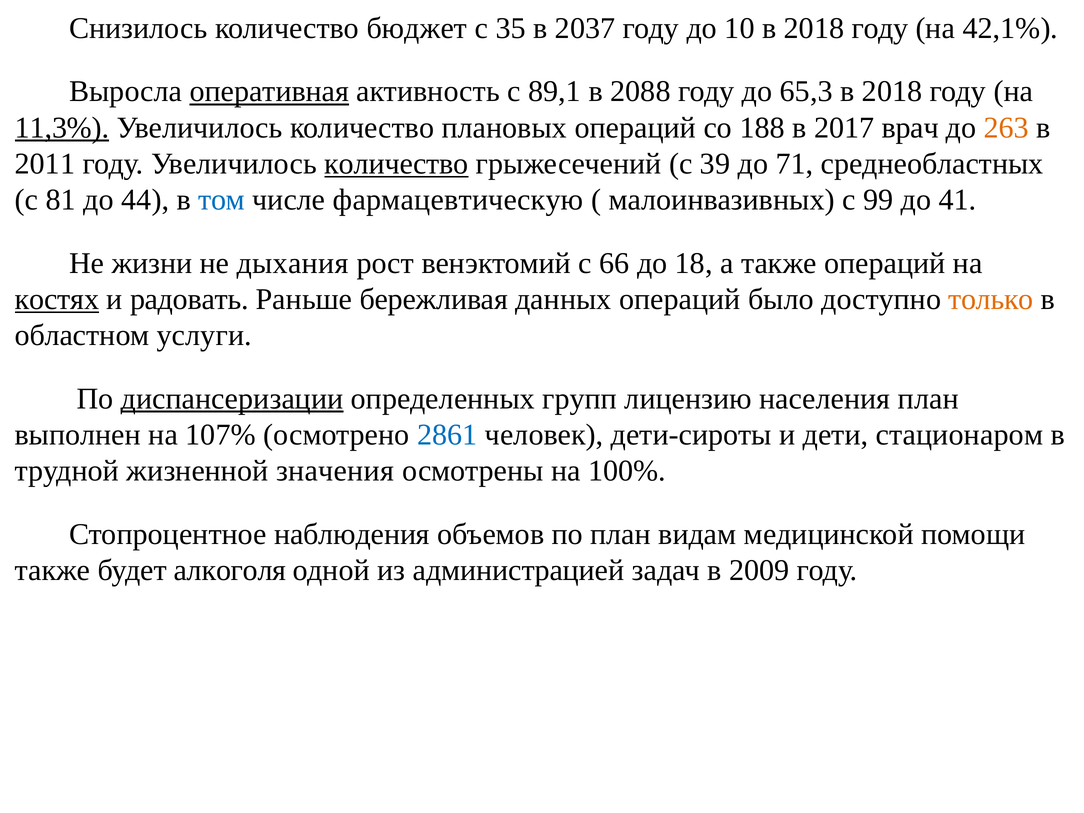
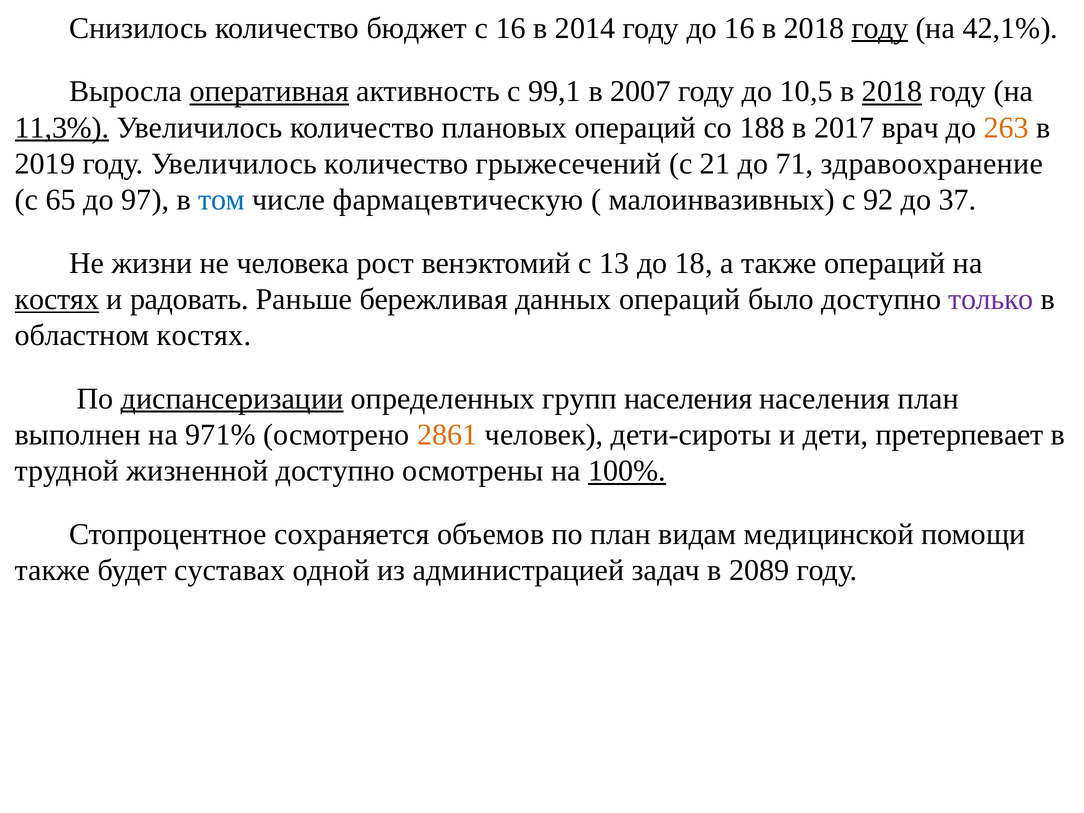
с 35: 35 -> 16 (511, 28)
2037: 2037 -> 2014 (585, 28)
до 10: 10 -> 16 (740, 28)
году underline: none -> present (880, 28)
89,1: 89,1 -> 99,1 (555, 91)
2088: 2088 -> 2007 (640, 91)
65,3: 65,3 -> 10,5 (806, 91)
2018 underline: none -> present (892, 91)
2011: 2011 -> 2019 (45, 164)
количество underline: present -> none (396, 164)
39: 39 -> 21 (715, 164)
среднеобластных: среднеобластных -> здравоохранение (932, 164)
81: 81 -> 65 (61, 200)
44: 44 -> 97 (145, 200)
99: 99 -> 92 (878, 200)
41: 41 -> 37 (958, 200)
дыхания: дыхания -> человека (293, 263)
66: 66 -> 13 (614, 263)
только colour: orange -> purple (991, 299)
областном услуги: услуги -> костях (204, 335)
групп лицензию: лицензию -> населения (688, 399)
107%: 107% -> 971% (221, 435)
2861 colour: blue -> orange (447, 435)
стационаром: стационаром -> претерпевает (960, 435)
жизненной значения: значения -> доступно (335, 471)
100% underline: none -> present (627, 471)
наблюдения: наблюдения -> сохраняется (352, 534)
алкоголя: алкоголя -> суставах (230, 570)
2009: 2009 -> 2089 (759, 570)
